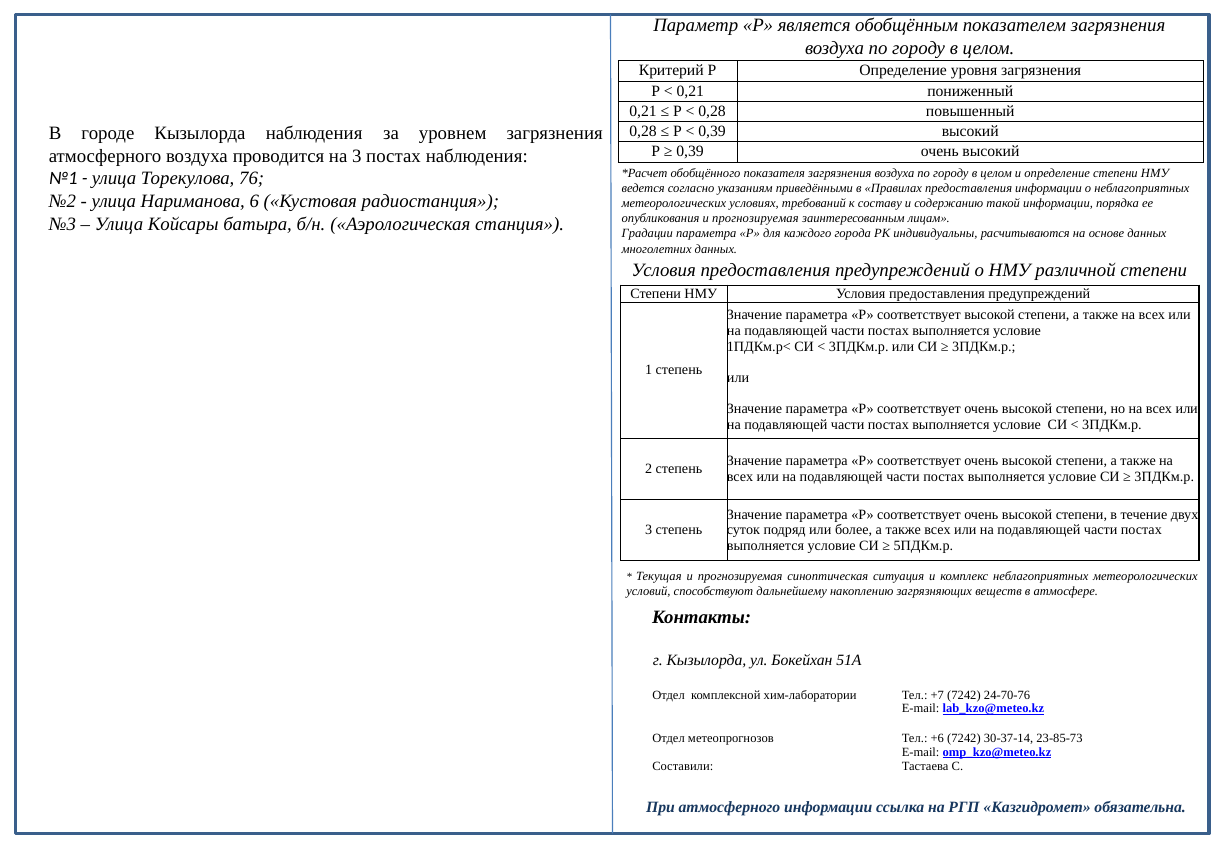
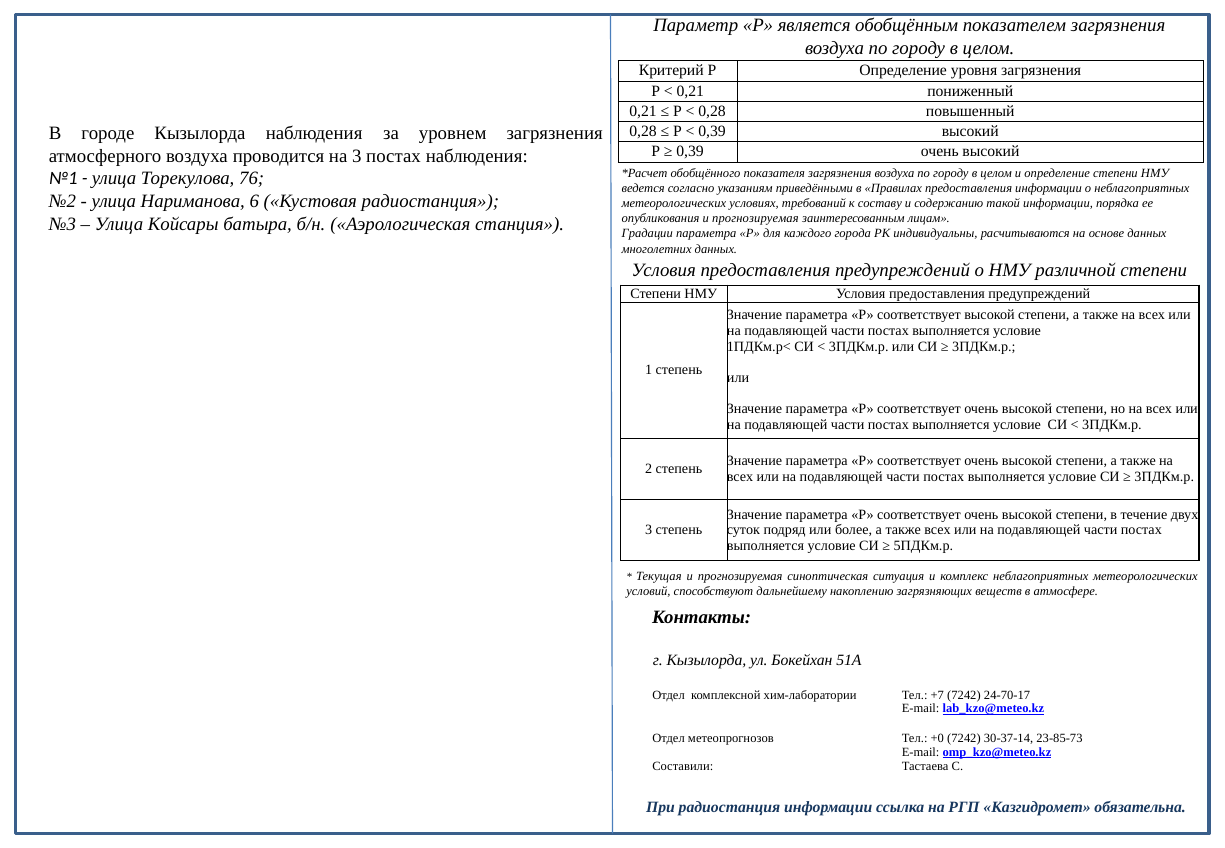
24-70-76: 24-70-76 -> 24-70-17 (1007, 695)
+6: +6 -> +0 (937, 738)
При атмосферного: атмосферного -> радиостанция (729, 808)
